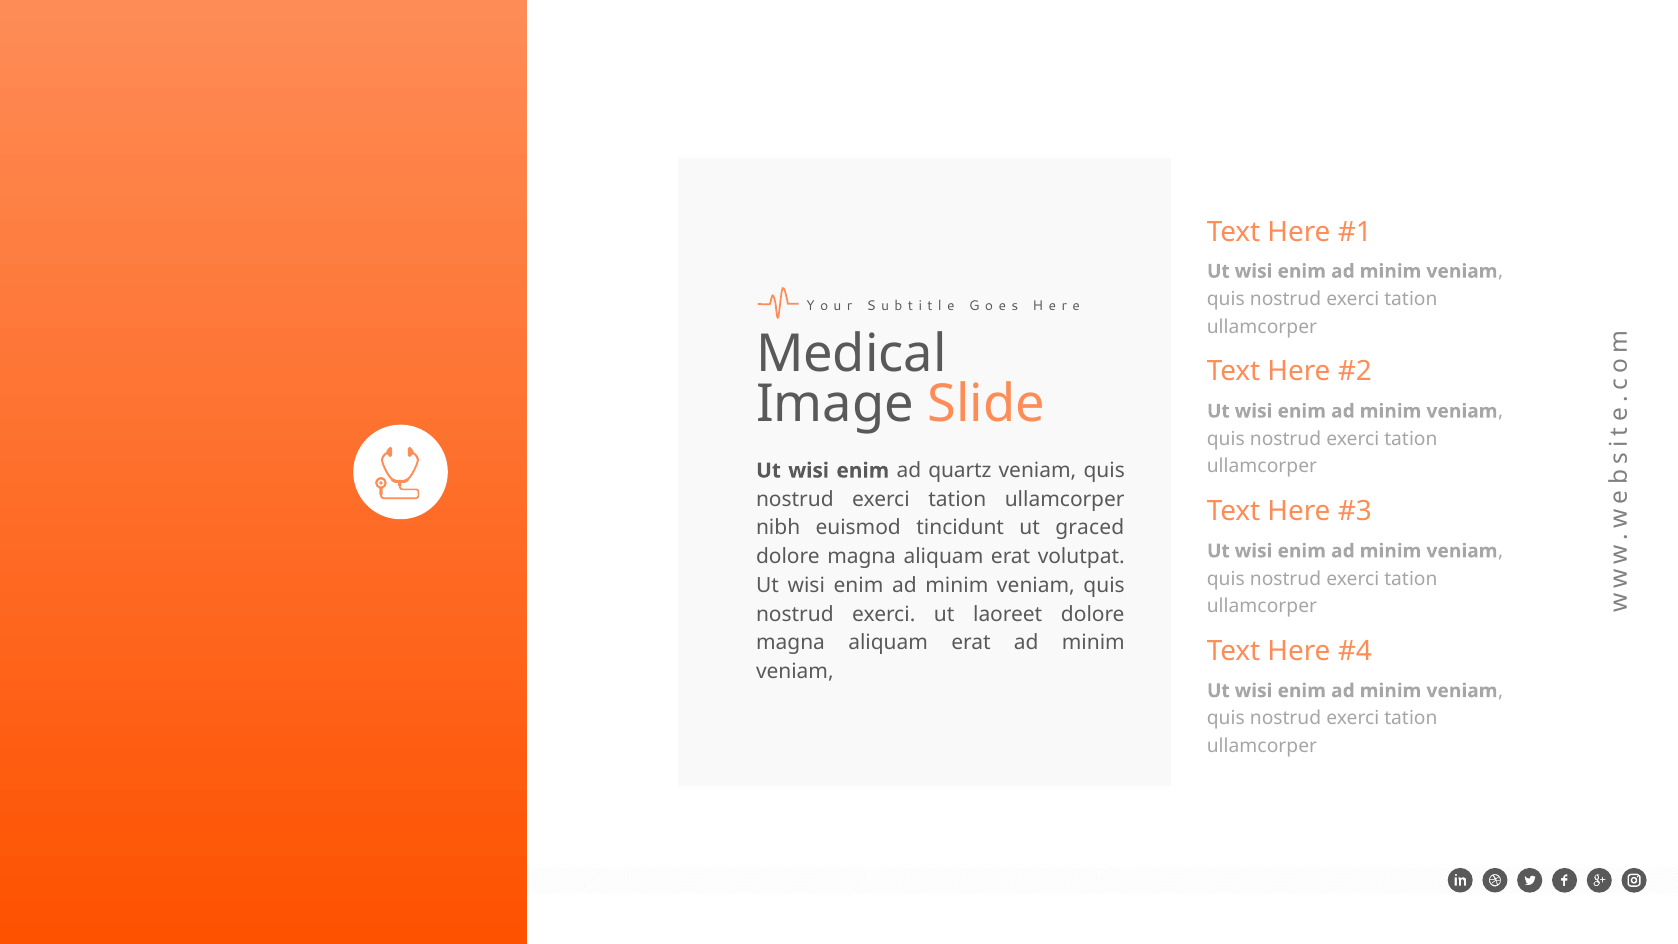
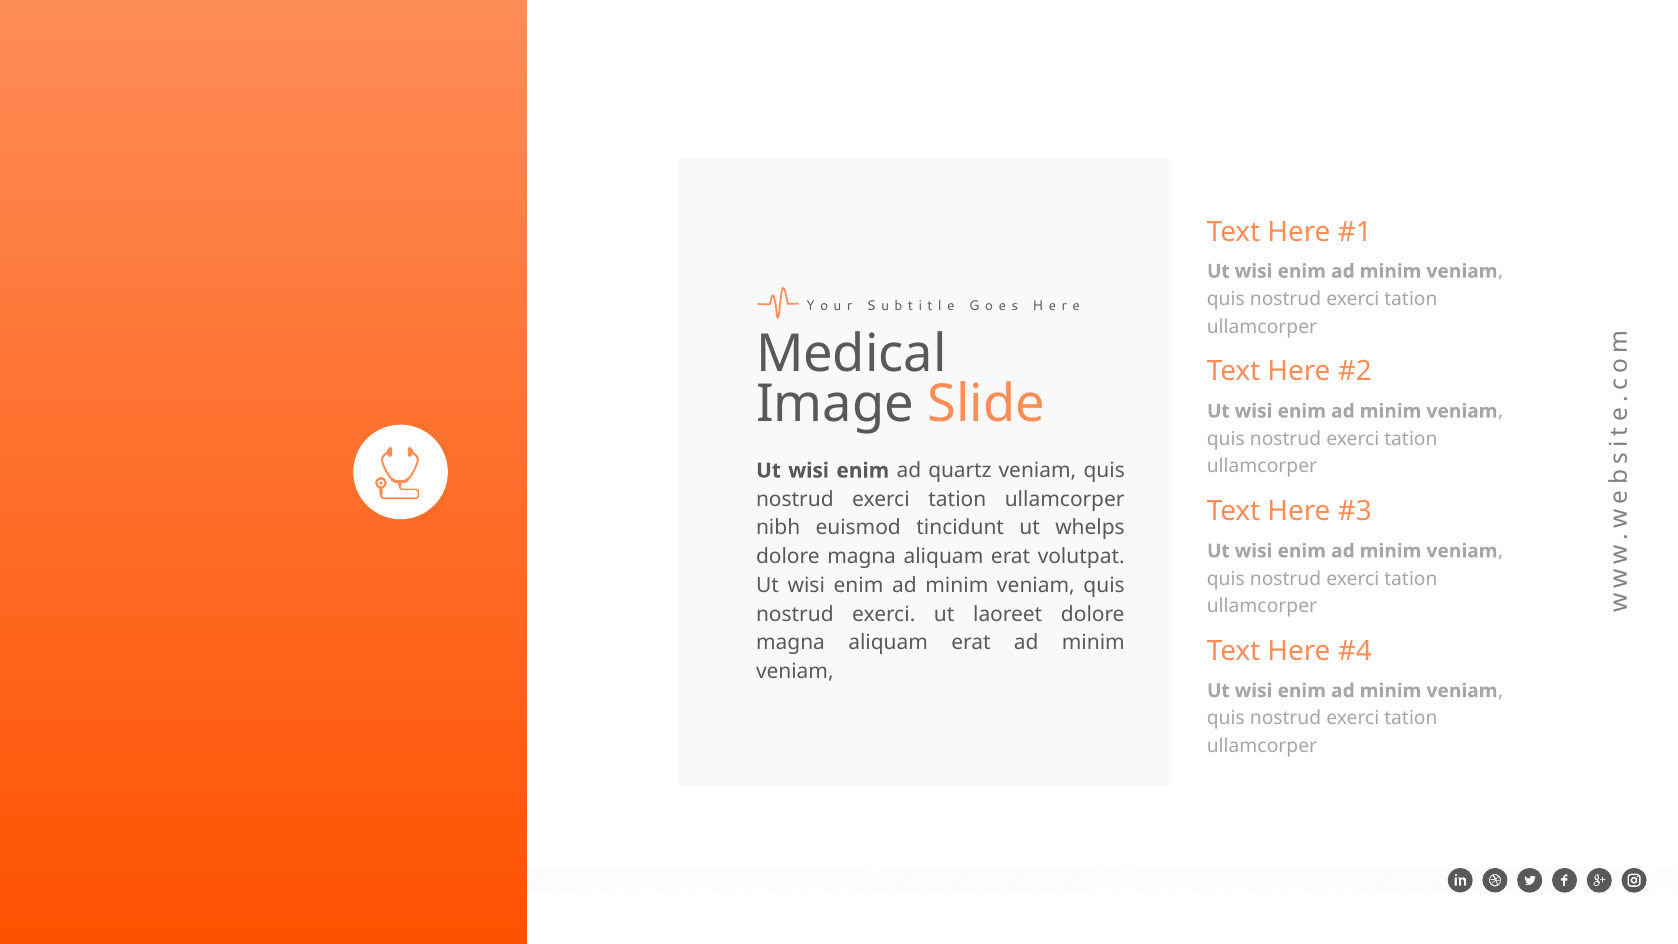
graced: graced -> whelps (1090, 528)
